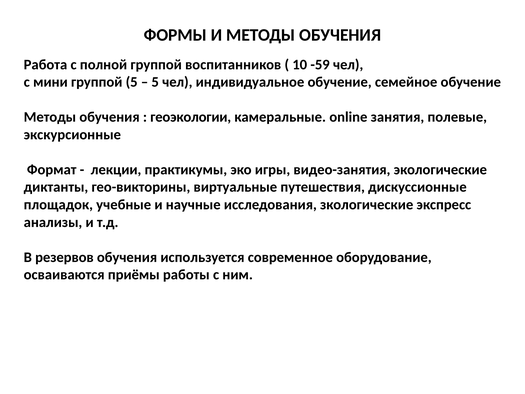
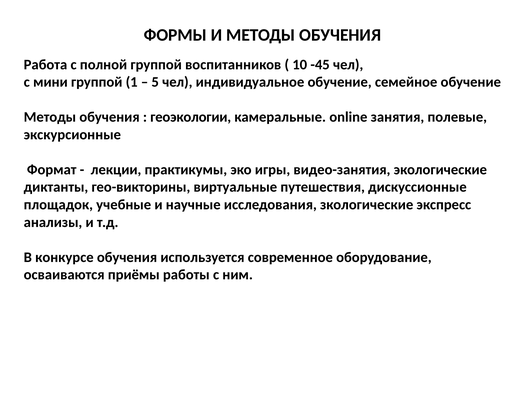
-59: -59 -> -45 (320, 65)
группой 5: 5 -> 1 (132, 82)
резервов: резервов -> конкурсе (64, 257)
